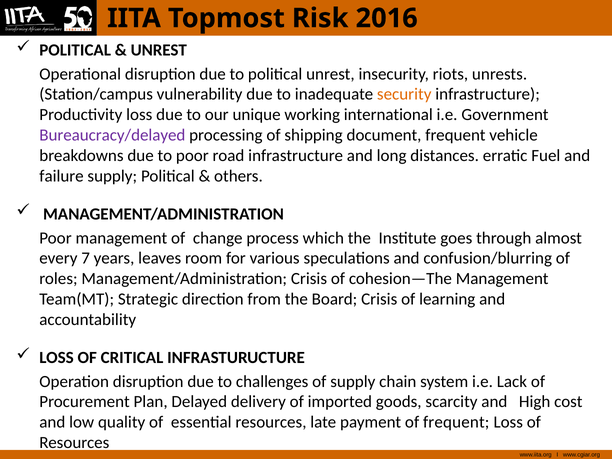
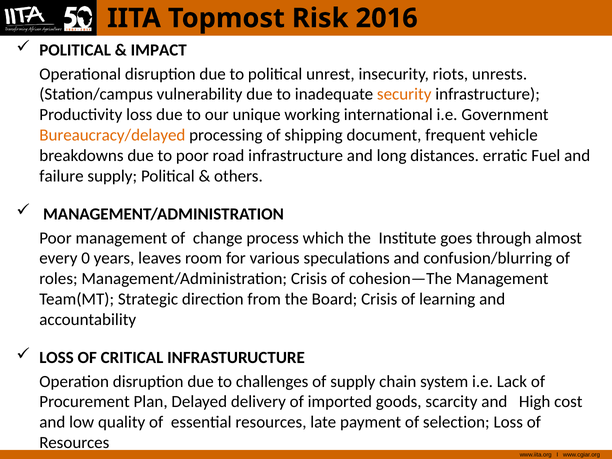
UNREST: UNREST -> IMPACT (159, 50)
Bureaucracy/delayed colour: purple -> orange (112, 135)
7: 7 -> 0 (86, 258)
of frequent: frequent -> selection (456, 422)
